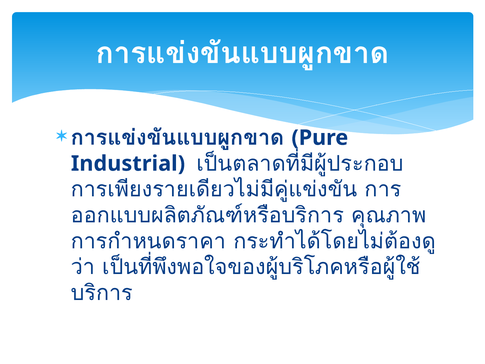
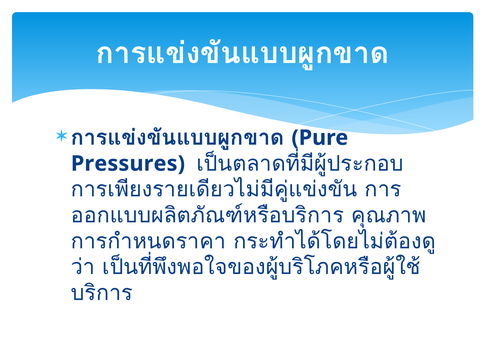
Industrial: Industrial -> Pressures (128, 163)
